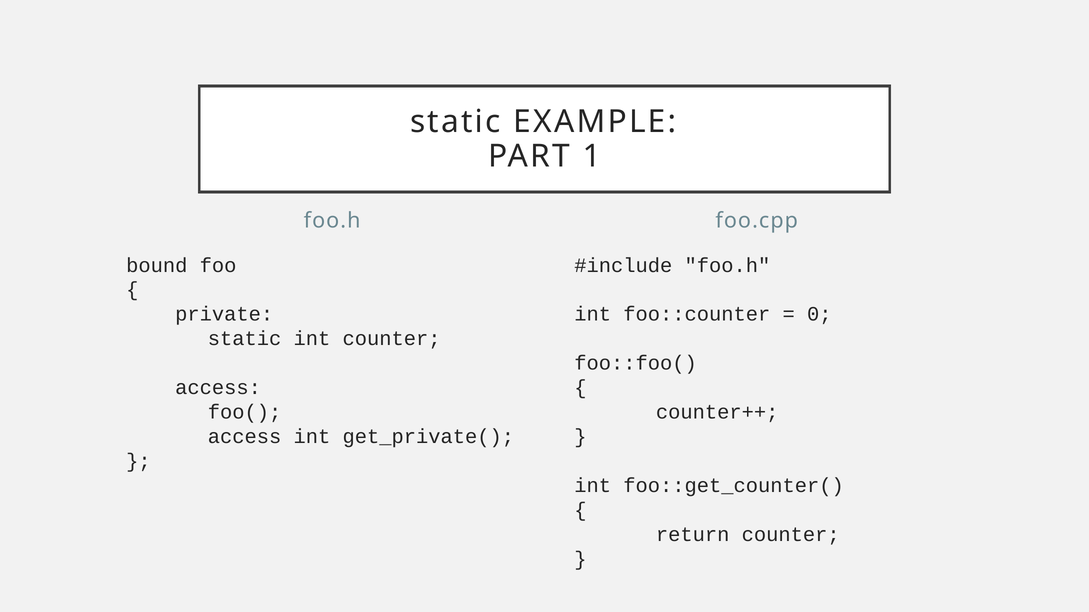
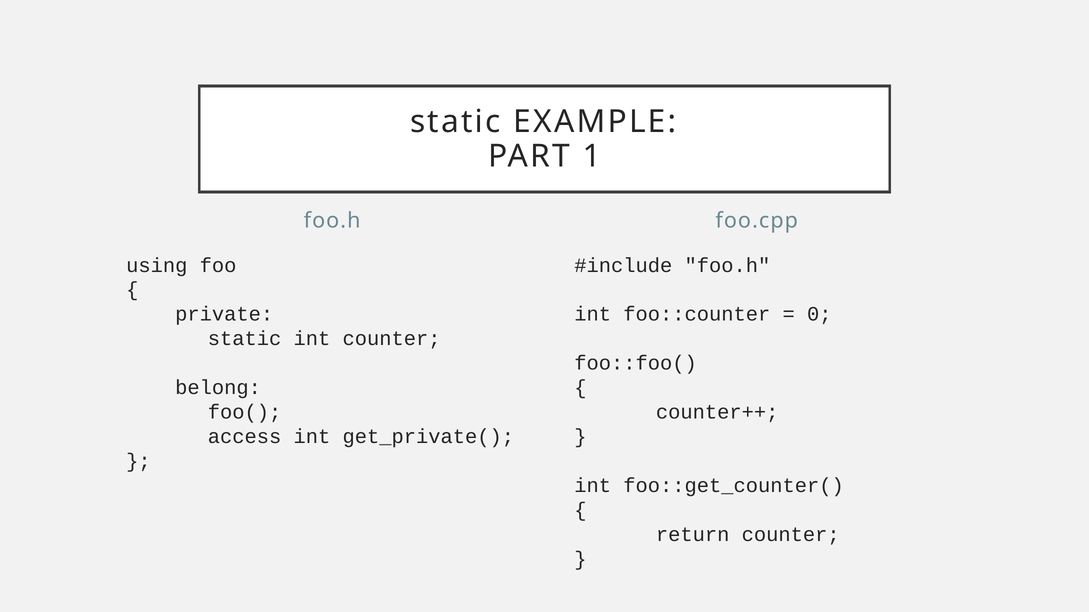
bound: bound -> using (157, 266)
access: access -> belong (218, 388)
